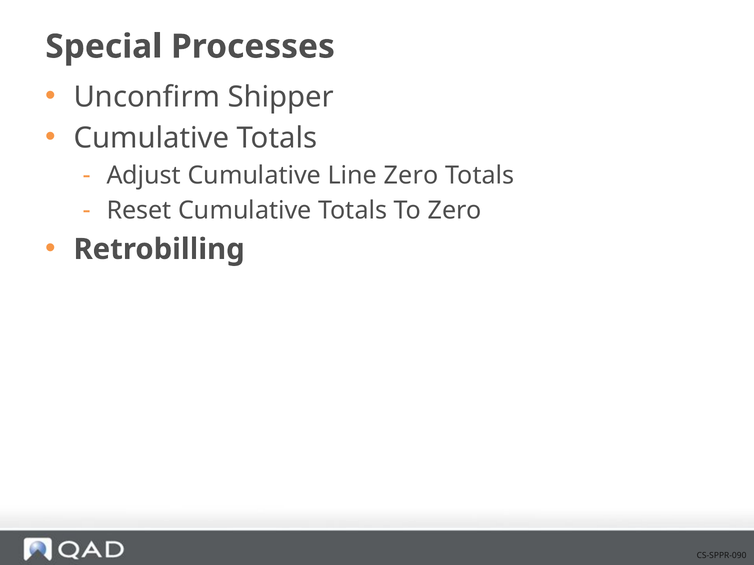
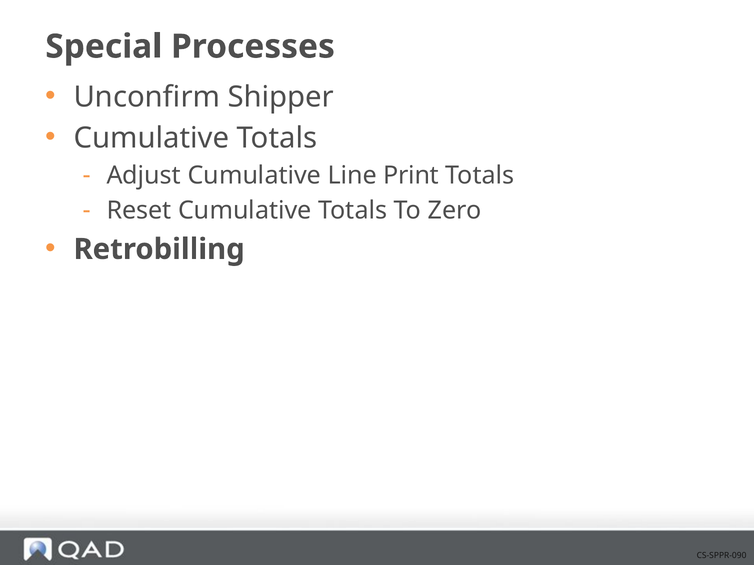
Line Zero: Zero -> Print (411, 175)
